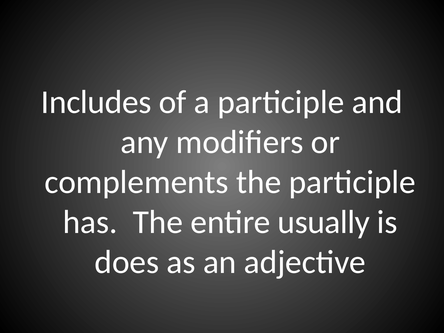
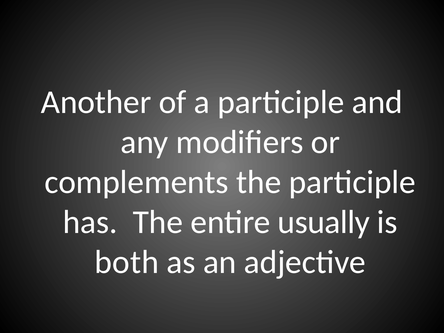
Includes: Includes -> Another (96, 102)
does: does -> both (127, 262)
